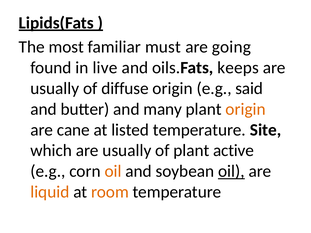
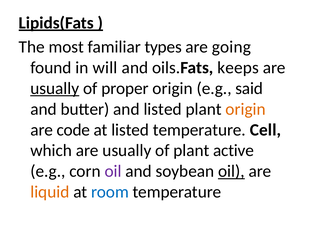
must: must -> types (163, 47)
live: live -> will (105, 68)
usually underline: none -> present (55, 88)
diffuse: diffuse -> proper (125, 88)
and many: many -> listed (163, 109)
cane: cane -> code (73, 130)
Site: Site -> Cell (266, 130)
oil colour: orange -> purple (113, 171)
room colour: orange -> blue (110, 192)
